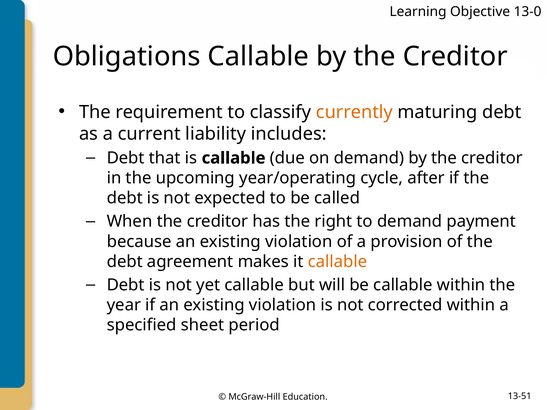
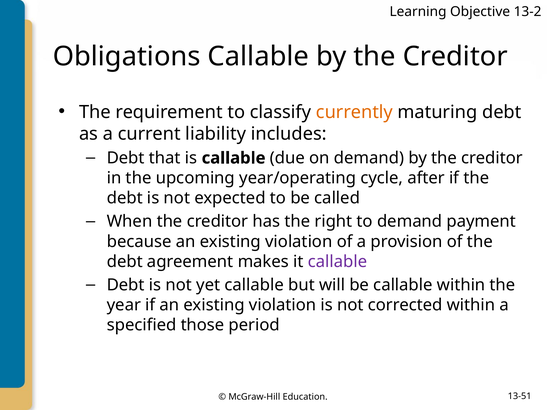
13-0: 13-0 -> 13-2 (528, 12)
callable colour: orange -> purple (338, 262)
sheet: sheet -> those (203, 325)
